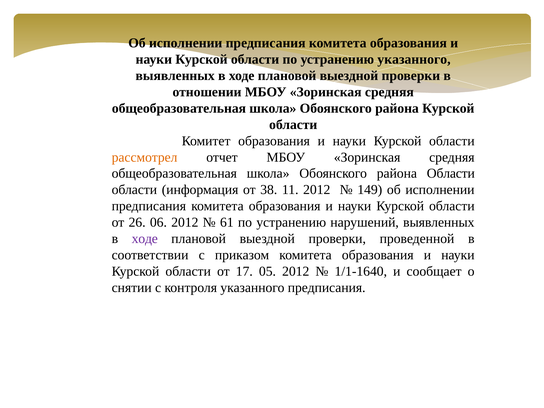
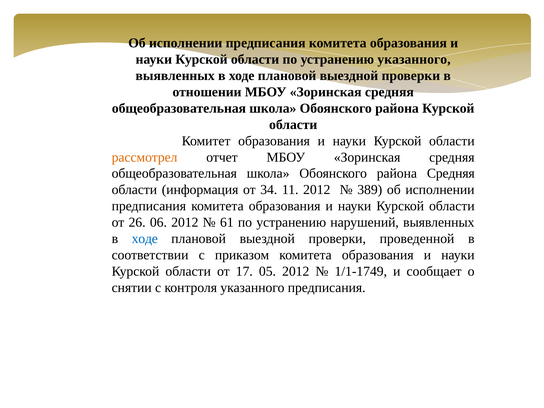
района Области: Области -> Средняя (451, 174)
38: 38 -> 34 (269, 190)
149: 149 -> 389 (370, 190)
ходе colour: purple -> blue (145, 239)
1/1-1640: 1/1-1640 -> 1/1-1749 (361, 271)
